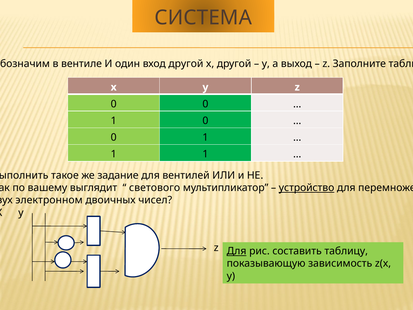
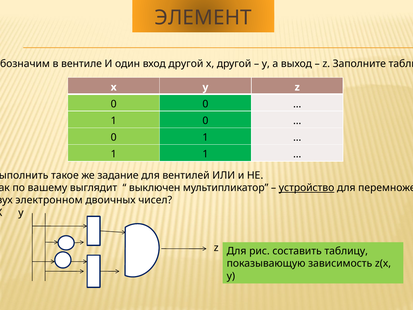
СИСТЕМА: СИСТЕМА -> ЭЛЕМЕНТ (203, 18)
светового: светового -> выключен (155, 188)
Для underline: present -> none (237, 251)
